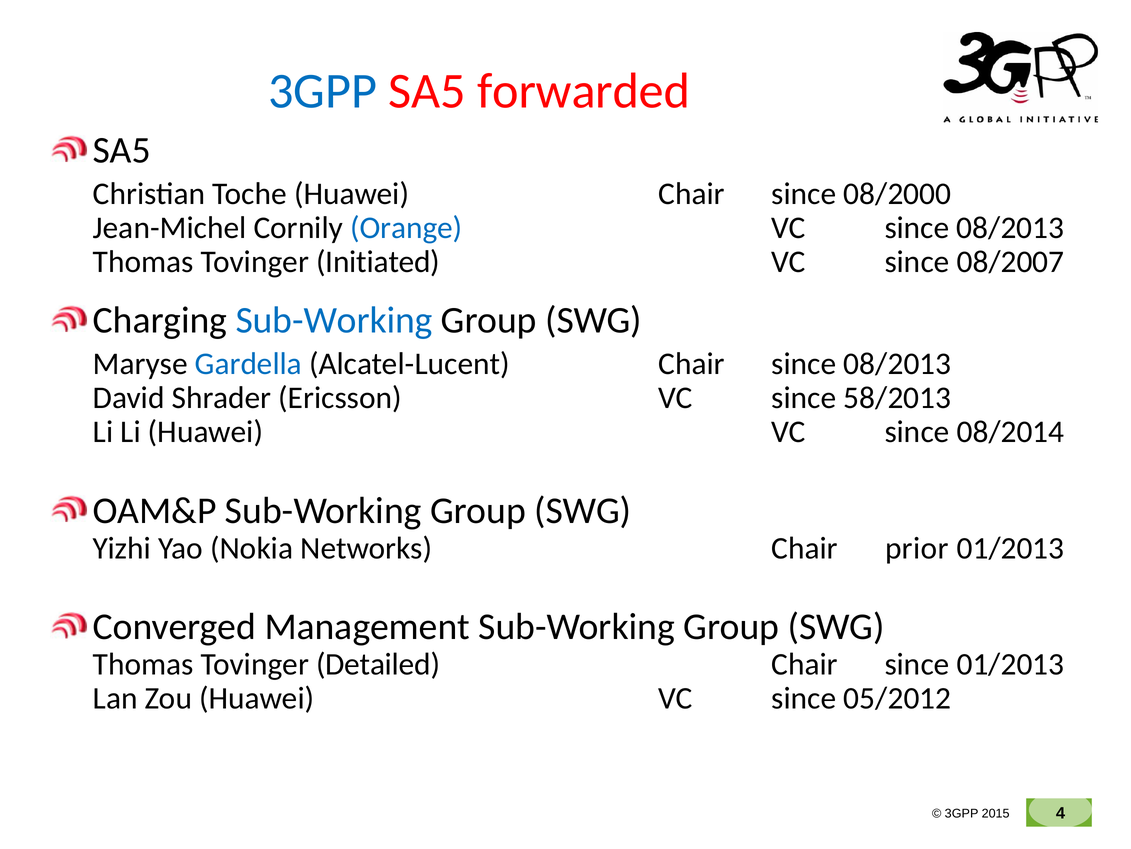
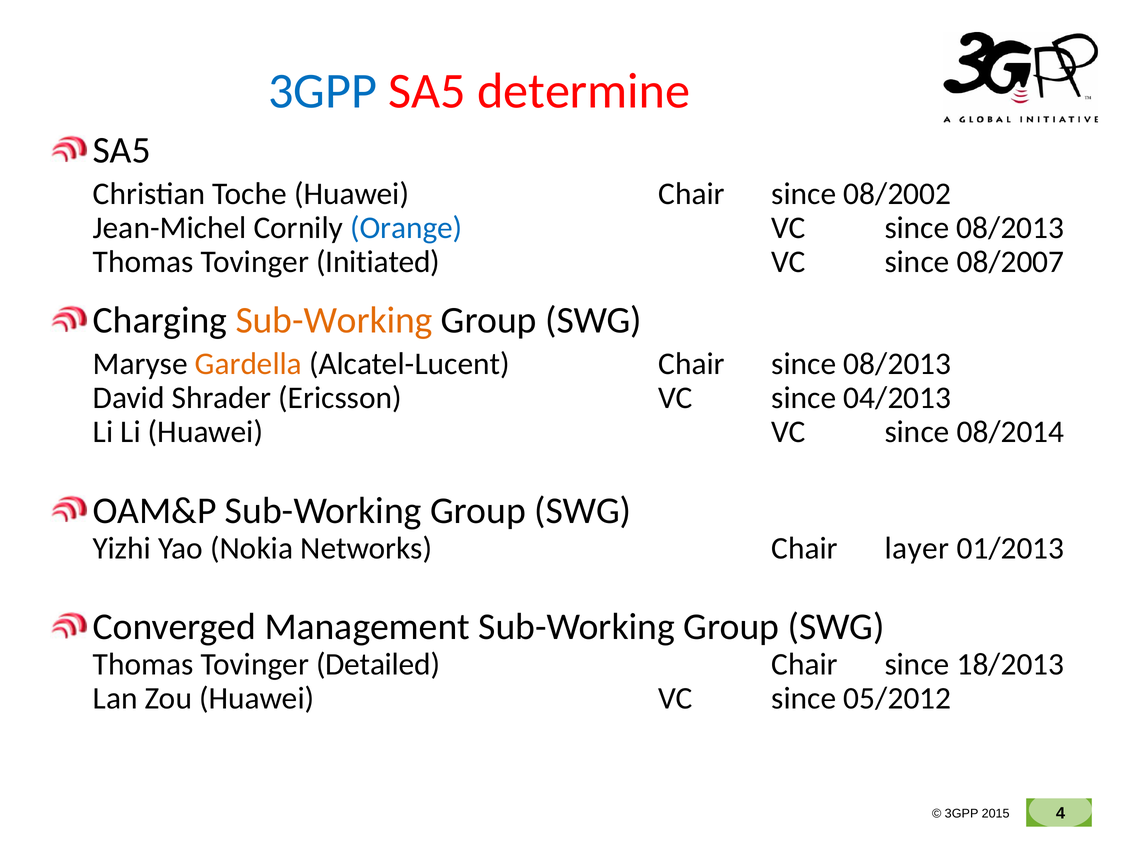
forwarded: forwarded -> determine (584, 91)
08/2000: 08/2000 -> 08/2002 (897, 194)
Sub-Working colour: blue -> orange (334, 320)
Gardella colour: blue -> orange (248, 364)
58/2013: 58/2013 -> 04/2013 (897, 398)
prior: prior -> layer (917, 548)
since 01/2013: 01/2013 -> 18/2013 (1010, 664)
